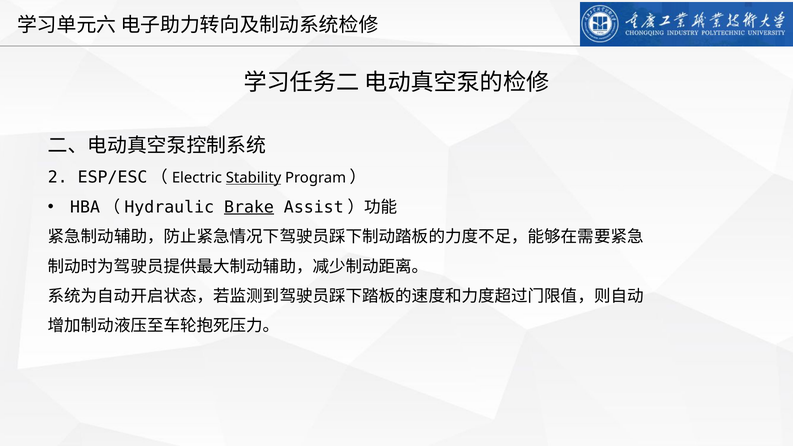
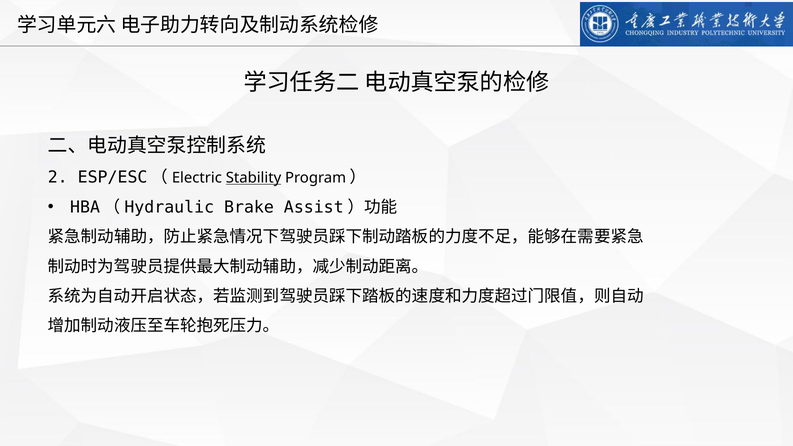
Brake underline: present -> none (249, 207)
